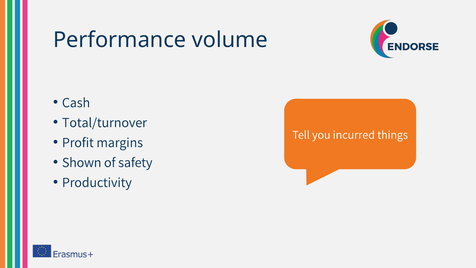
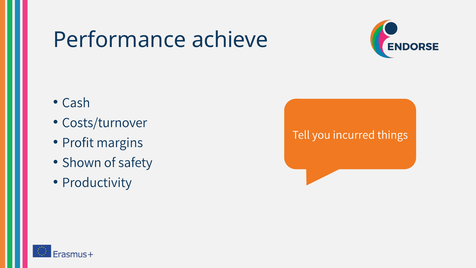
volume: volume -> achieve (230, 40)
Total/turnover: Total/turnover -> Costs/turnover (105, 122)
